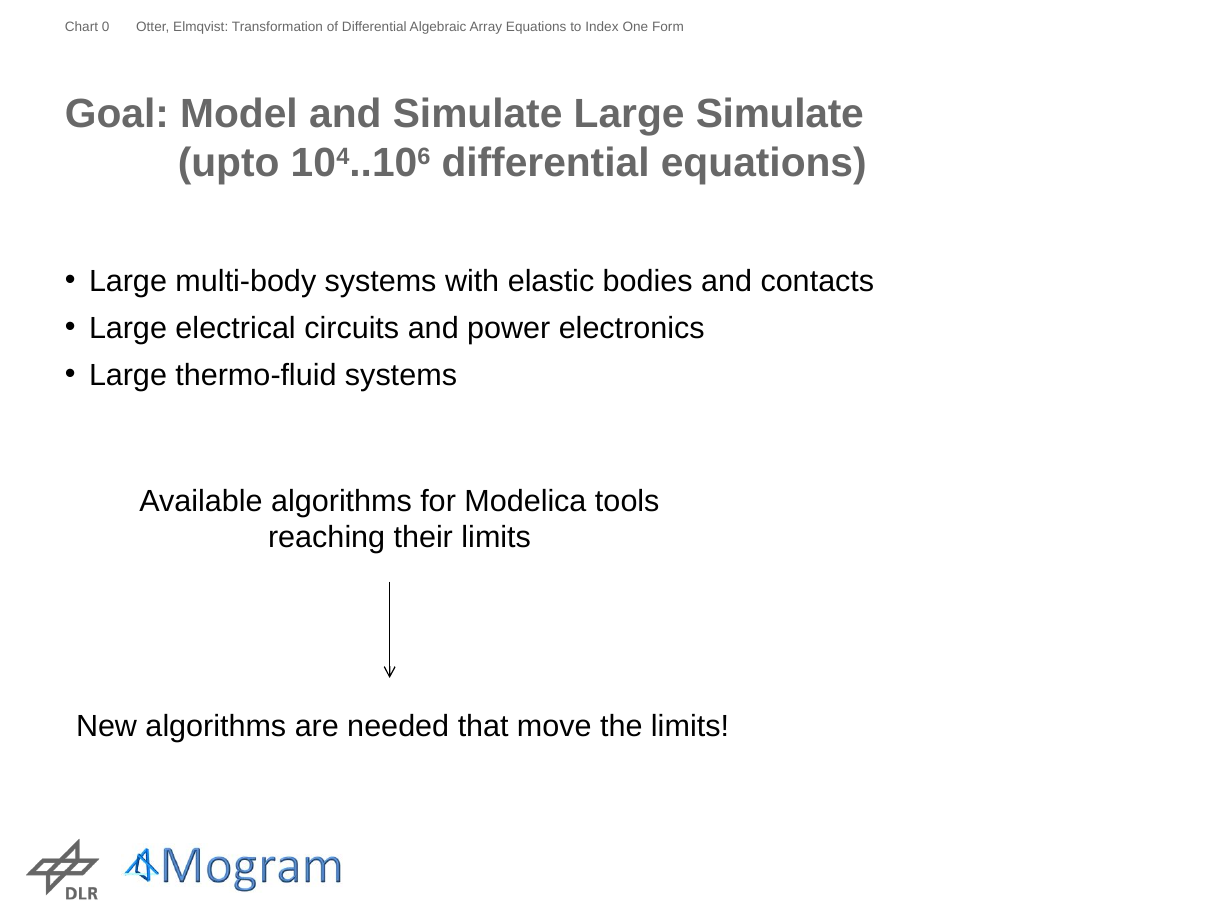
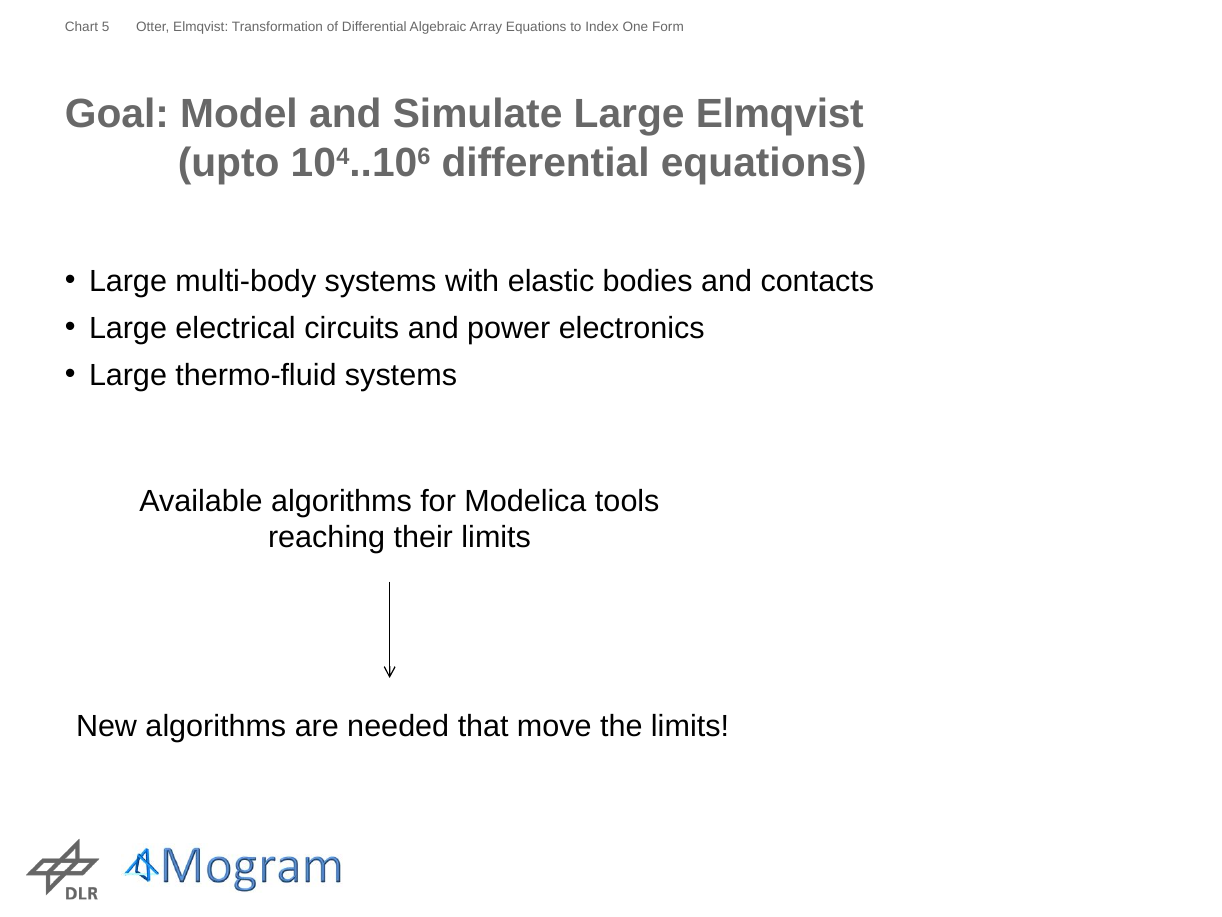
0: 0 -> 5 (106, 27)
Large Simulate: Simulate -> Elmqvist (780, 114)
